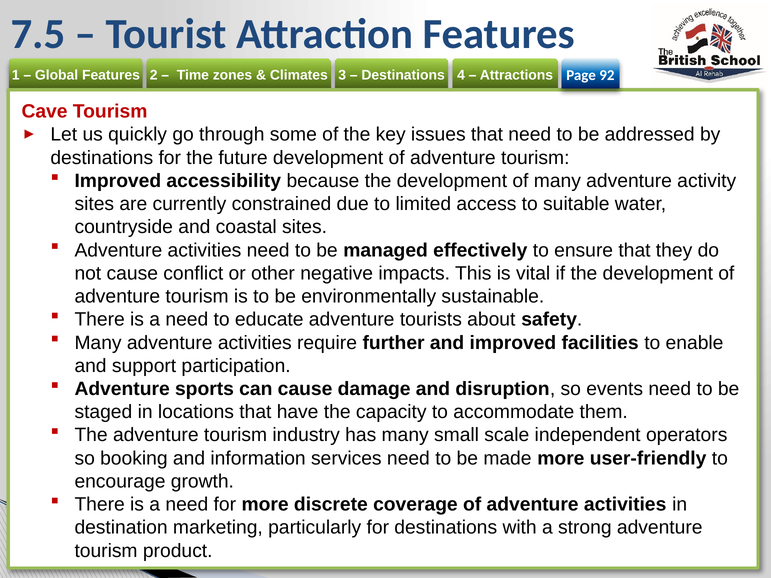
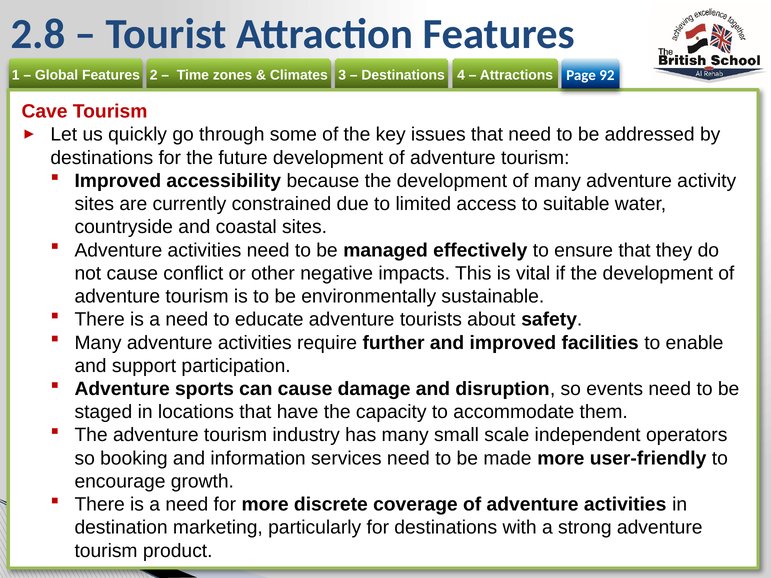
7.5: 7.5 -> 2.8 (38, 34)
